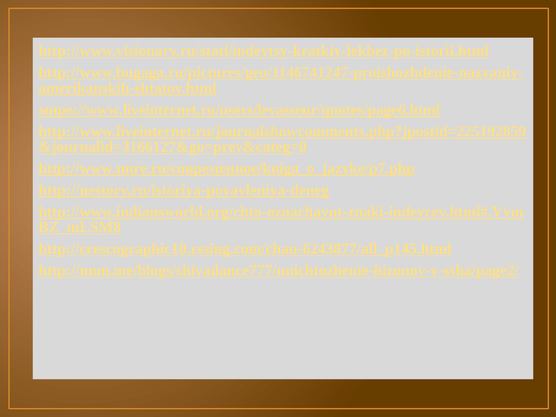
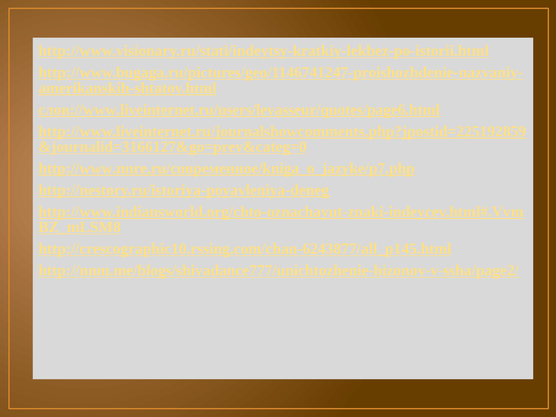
мире://www.liveinternet.ru/users/levasseur/quotes/page6.html: мире://www.liveinternet.ru/users/levasseur/quotes/page6.html -> слов://www.liveinternet.ru/users/levasseur/quotes/page6.html (239, 110)
